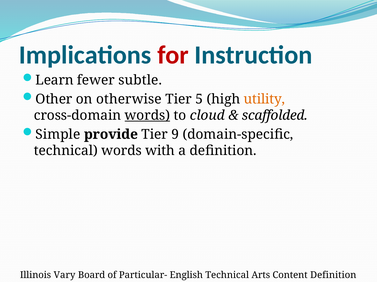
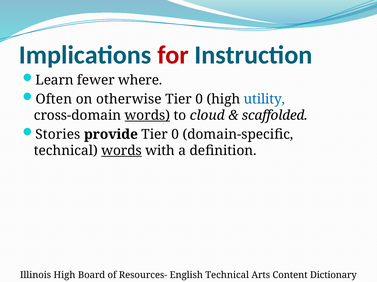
subtle: subtle -> where (140, 80)
Other: Other -> Often (54, 99)
5: 5 -> 0 (199, 99)
utility colour: orange -> blue (264, 99)
Simple: Simple -> Stories (58, 135)
provide Tier 9: 9 -> 0 (175, 135)
words underline: none -> present (122, 151)
Illinois Vary: Vary -> High (65, 276)
Particular-: Particular- -> Resources- (143, 276)
Content Definition: Definition -> Dictionary (333, 276)
